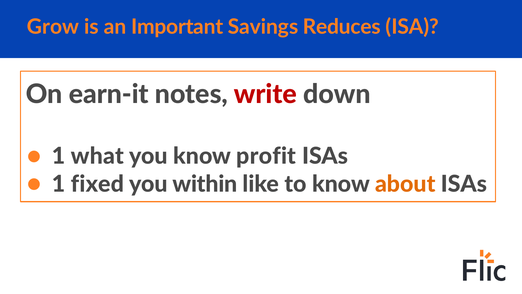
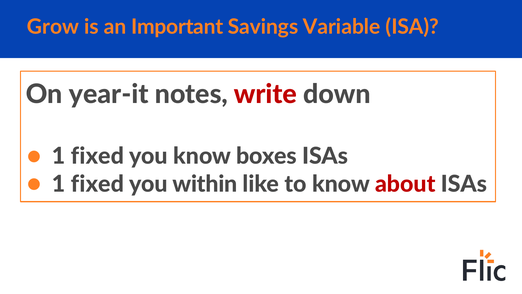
Reduces: Reduces -> Variable (342, 27)
earn-it: earn-it -> year-it (109, 94)
what: what -> fixed (97, 156)
profit: profit -> boxes (266, 156)
about colour: orange -> red (405, 184)
